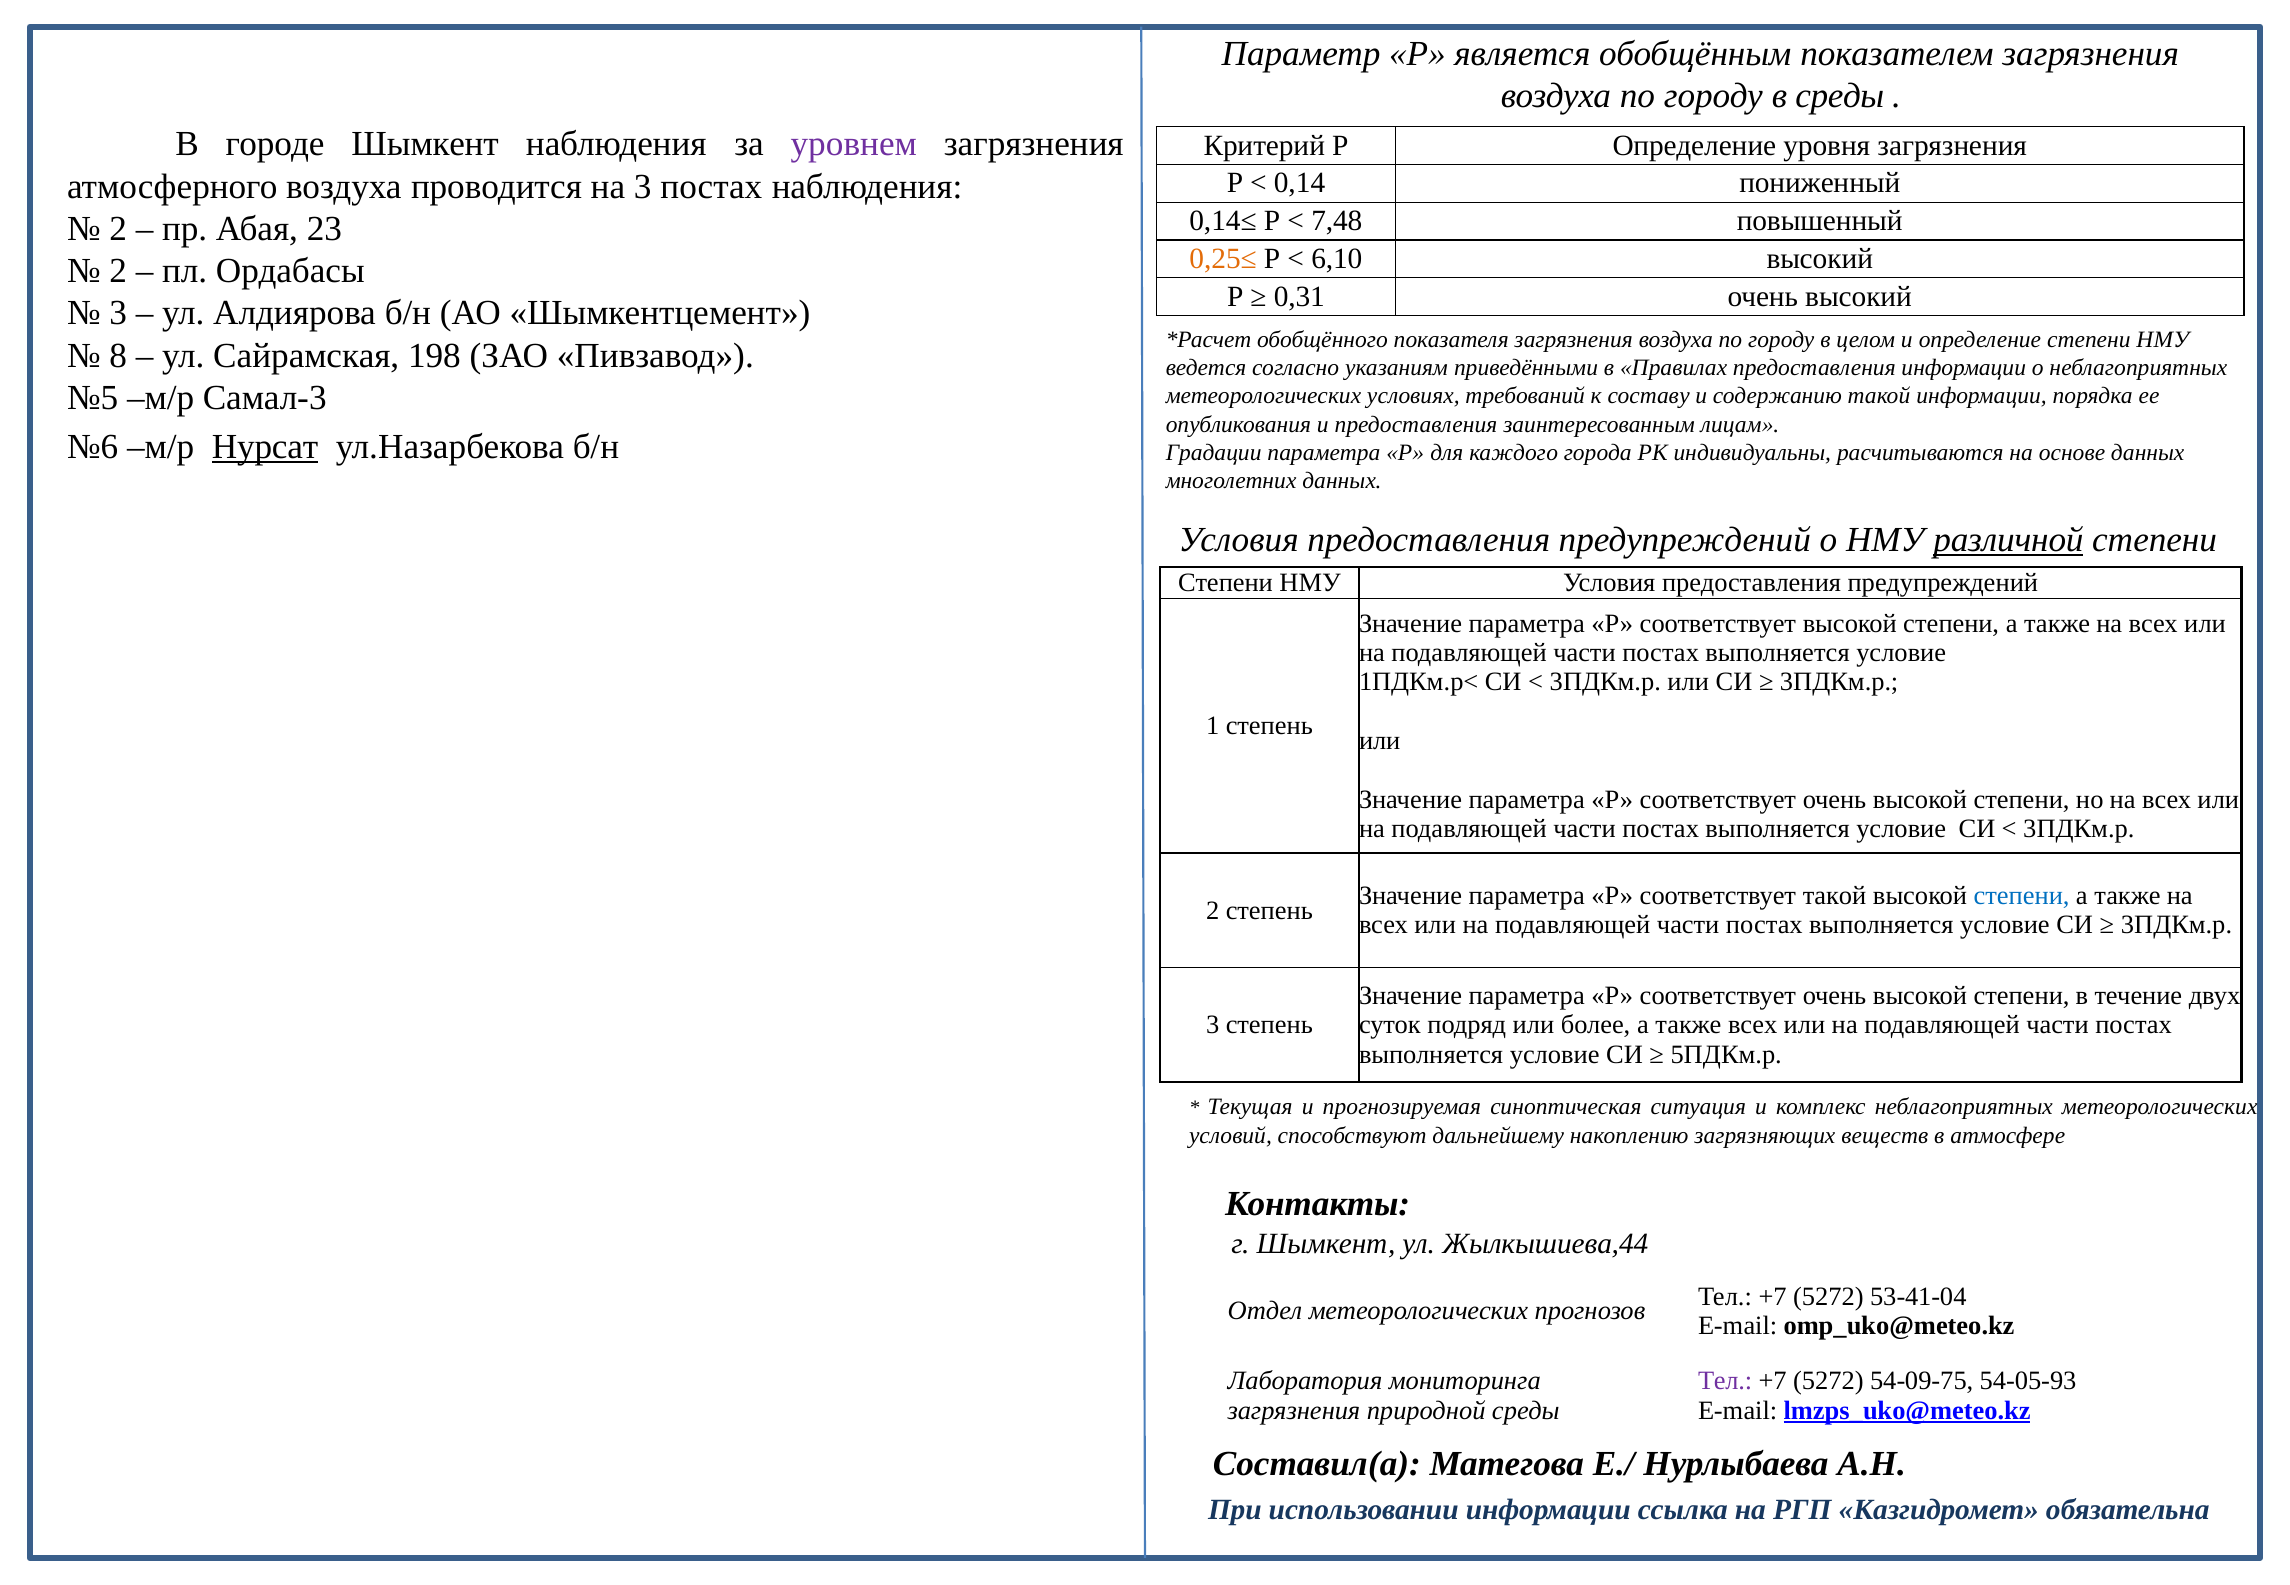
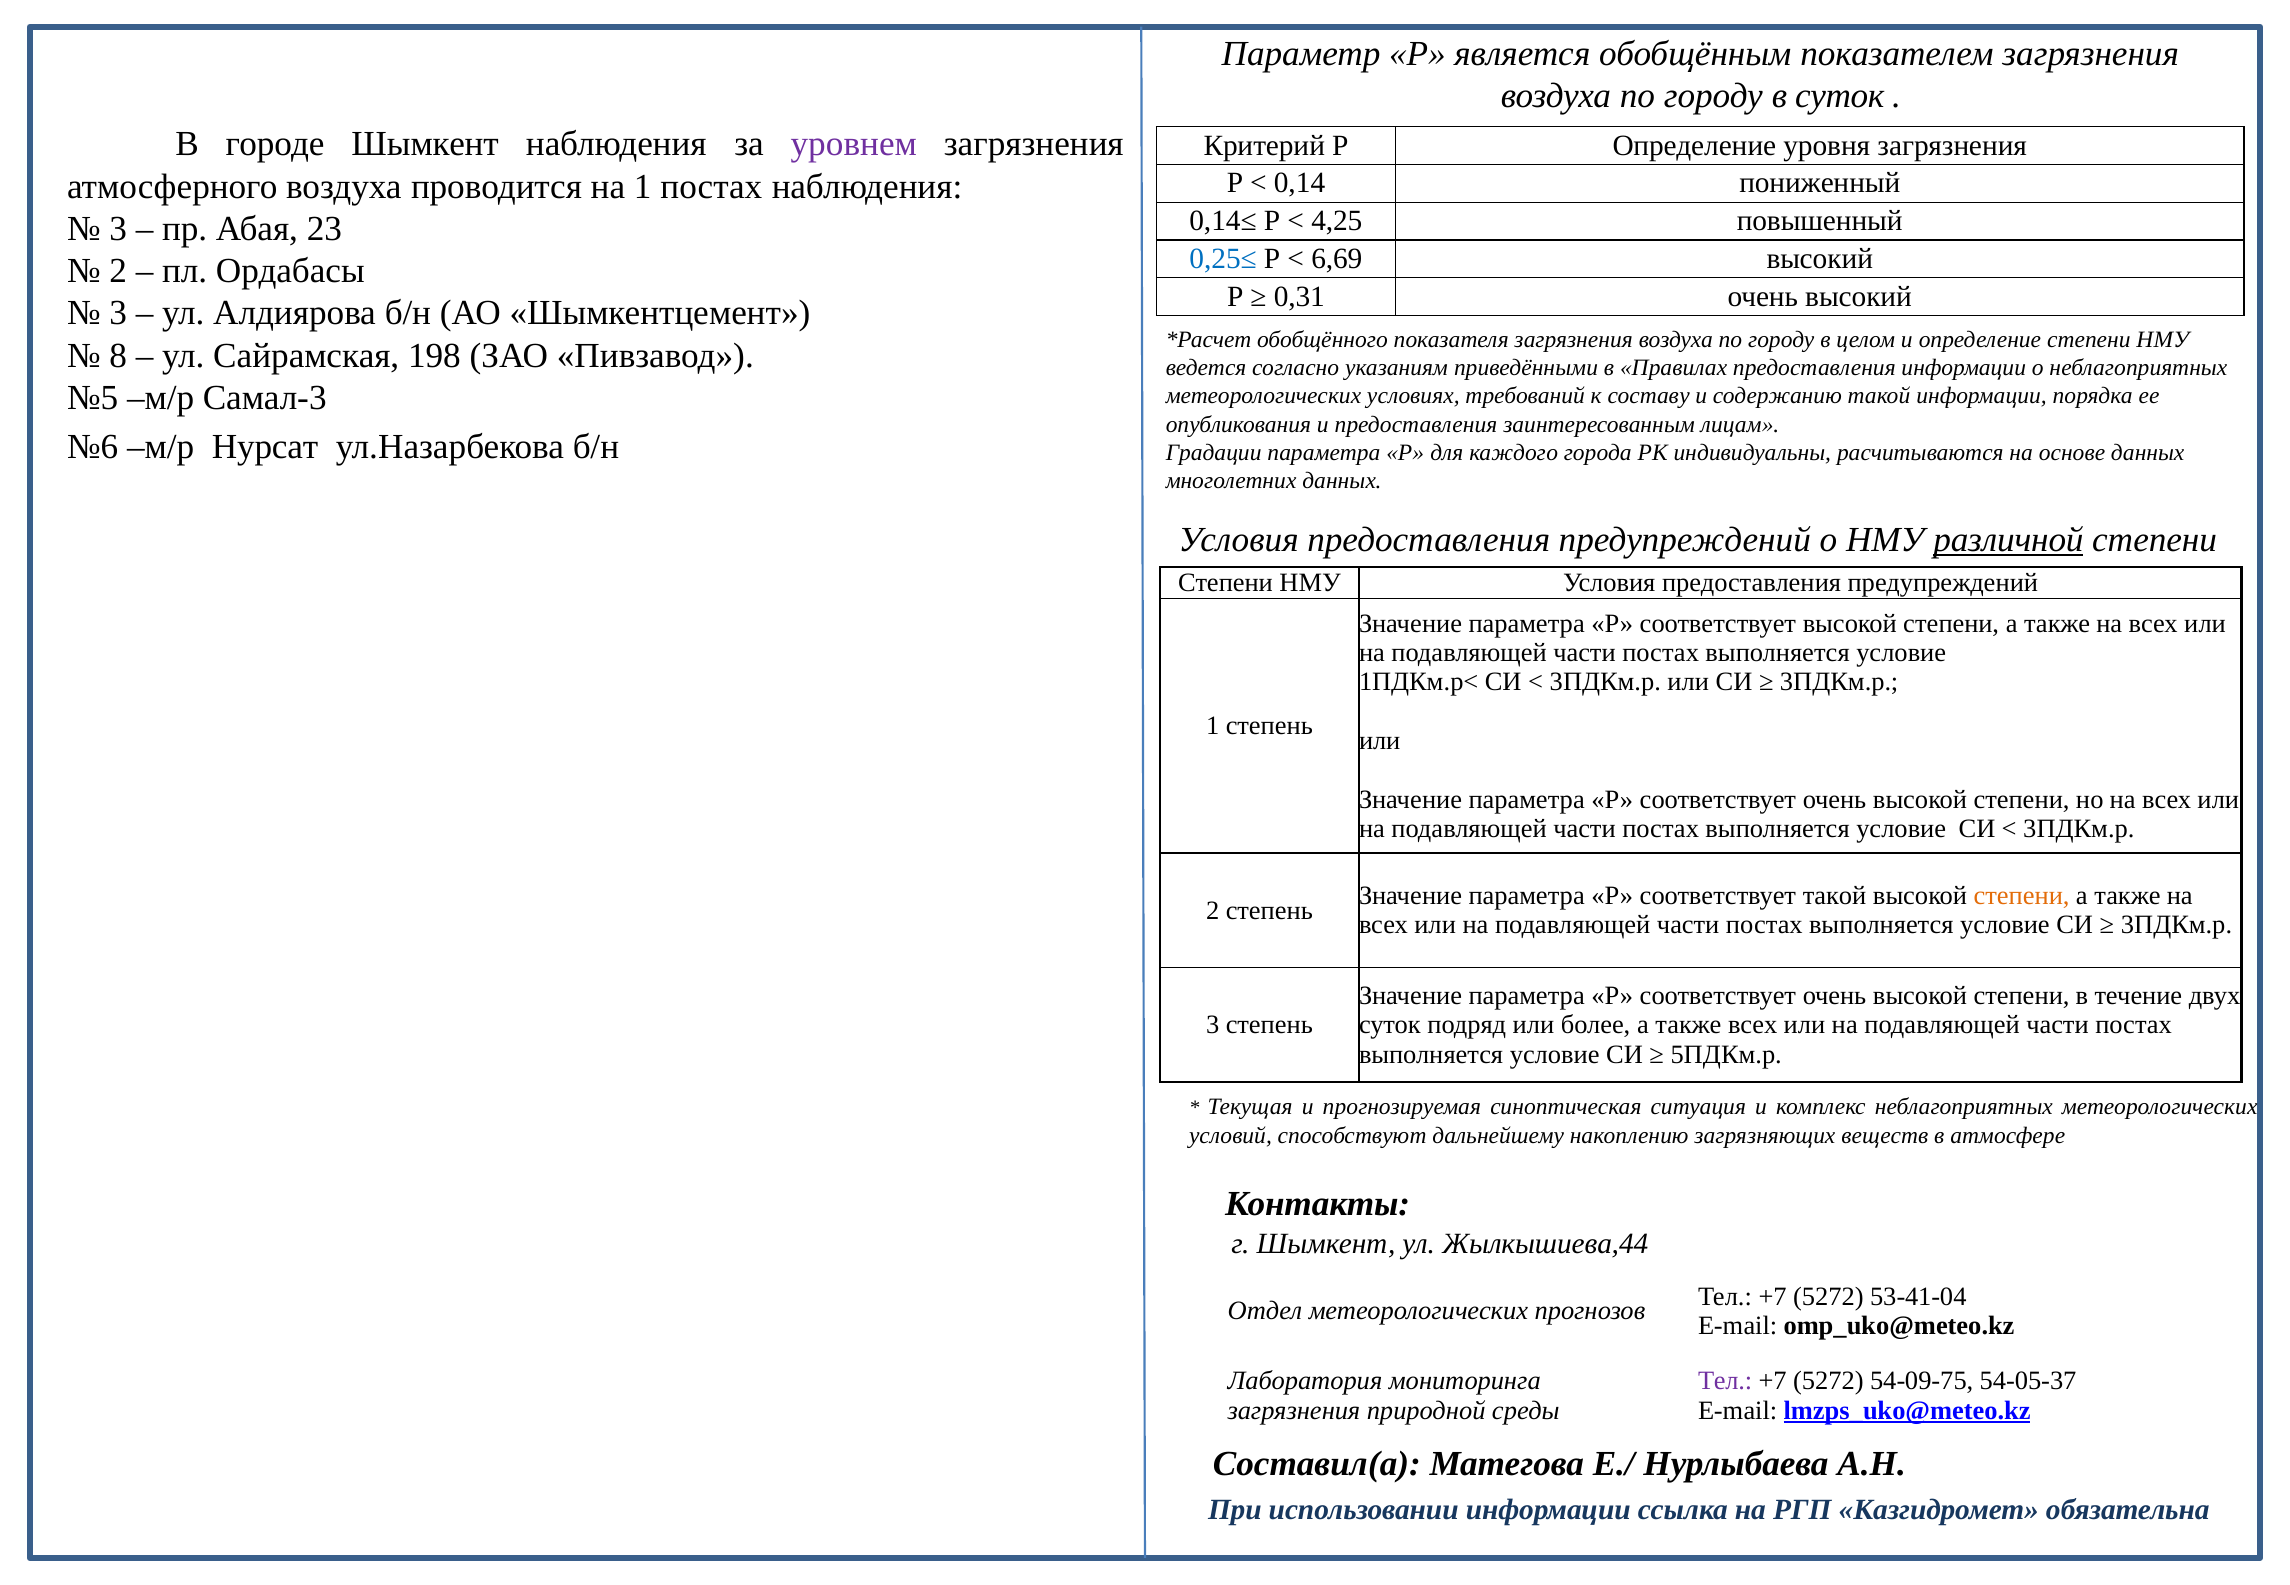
в среды: среды -> суток (1840, 96)
на 3: 3 -> 1 (643, 186)
7,48: 7,48 -> 4,25 (1337, 221)
2: 2 -> 3 (118, 229)
0,25≤ colour: orange -> blue (1223, 259)
6,10: 6,10 -> 6,69 (1337, 259)
Нурсат underline: present -> none (265, 447)
степени colour: blue -> orange (2022, 896)
54-05-93: 54-05-93 -> 54-05-37 (2028, 1381)
